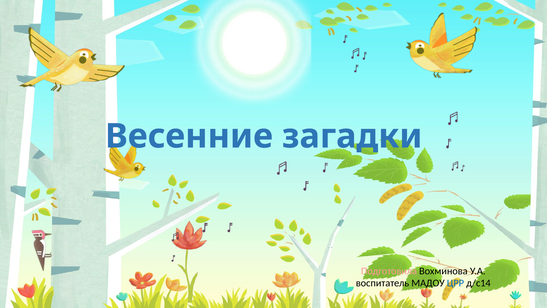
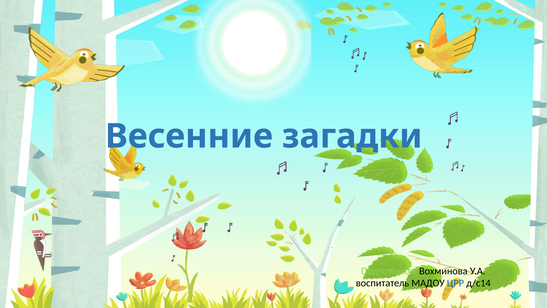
Подготовила colour: pink -> light green (389, 271)
